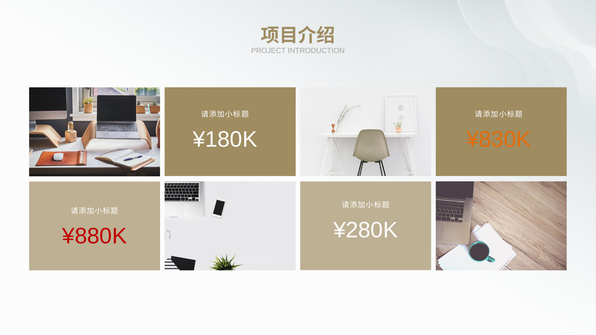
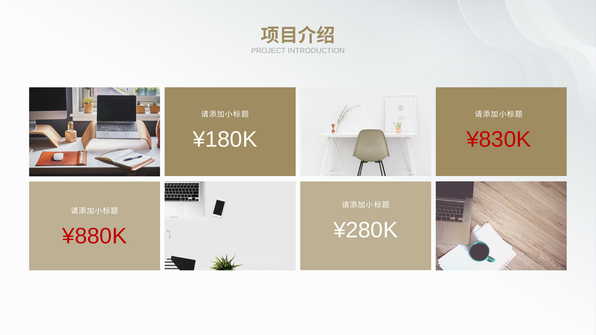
¥830K colour: orange -> red (499, 140)
